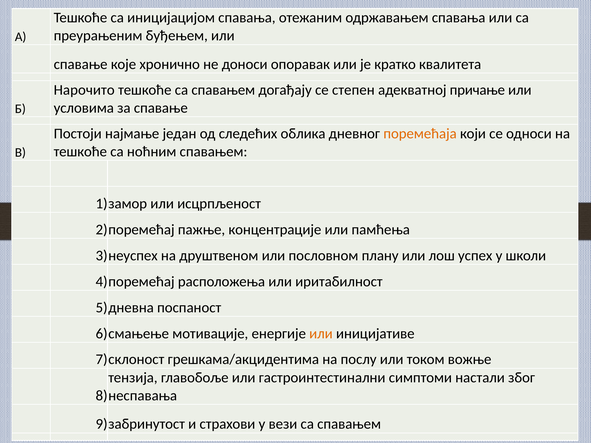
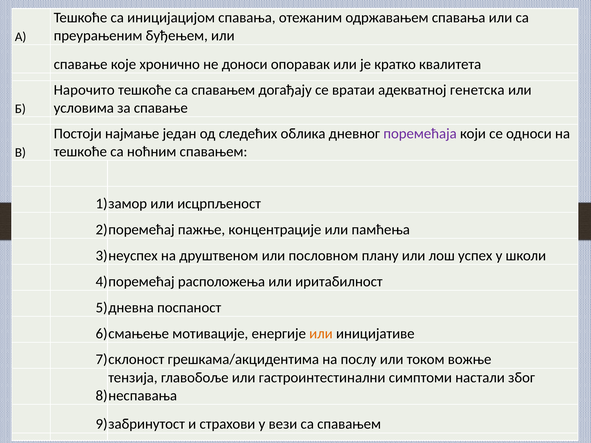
степен: степен -> вратаи (353, 90)
причање: причање -> генетска (477, 90)
поремећаја colour: orange -> purple (420, 134)
